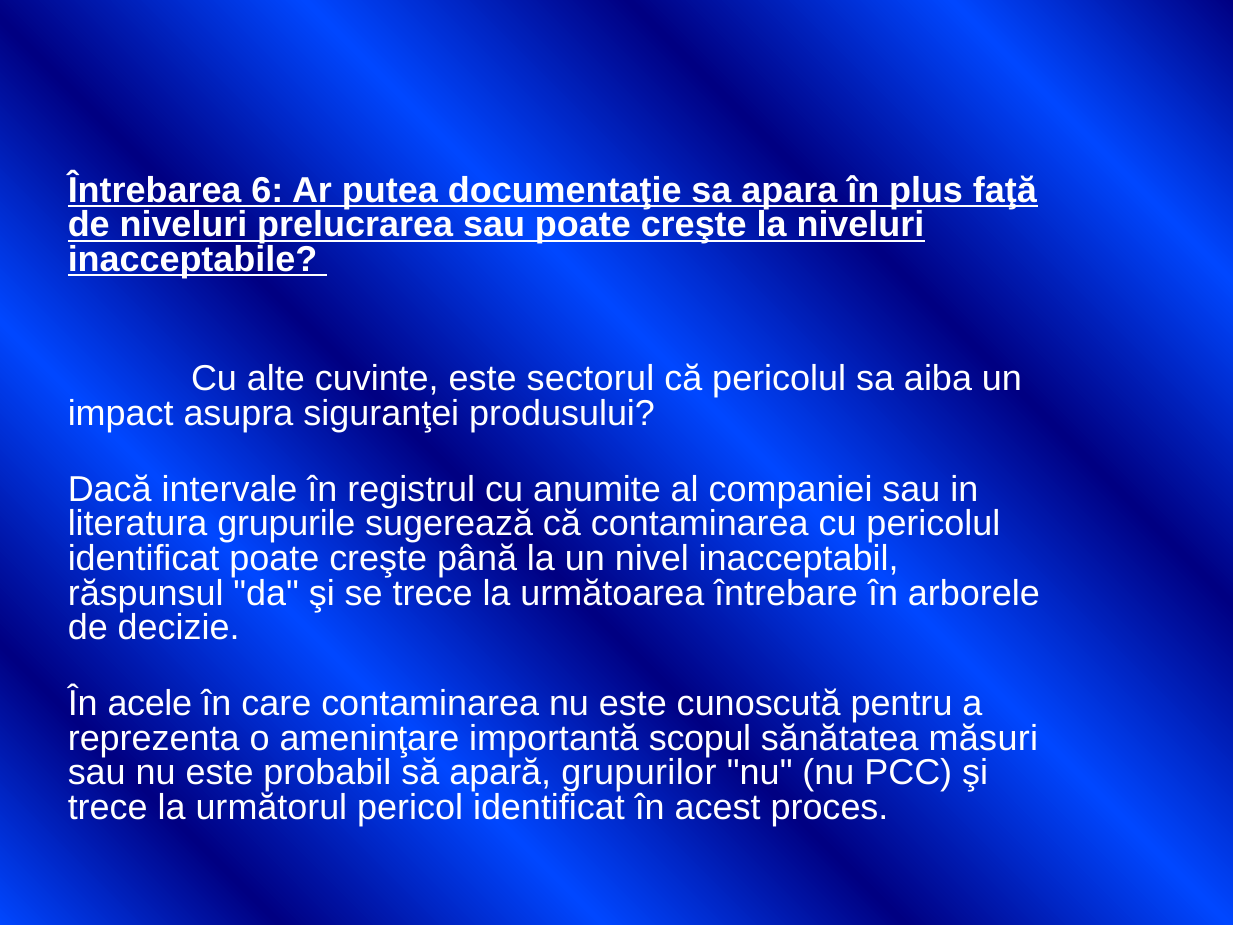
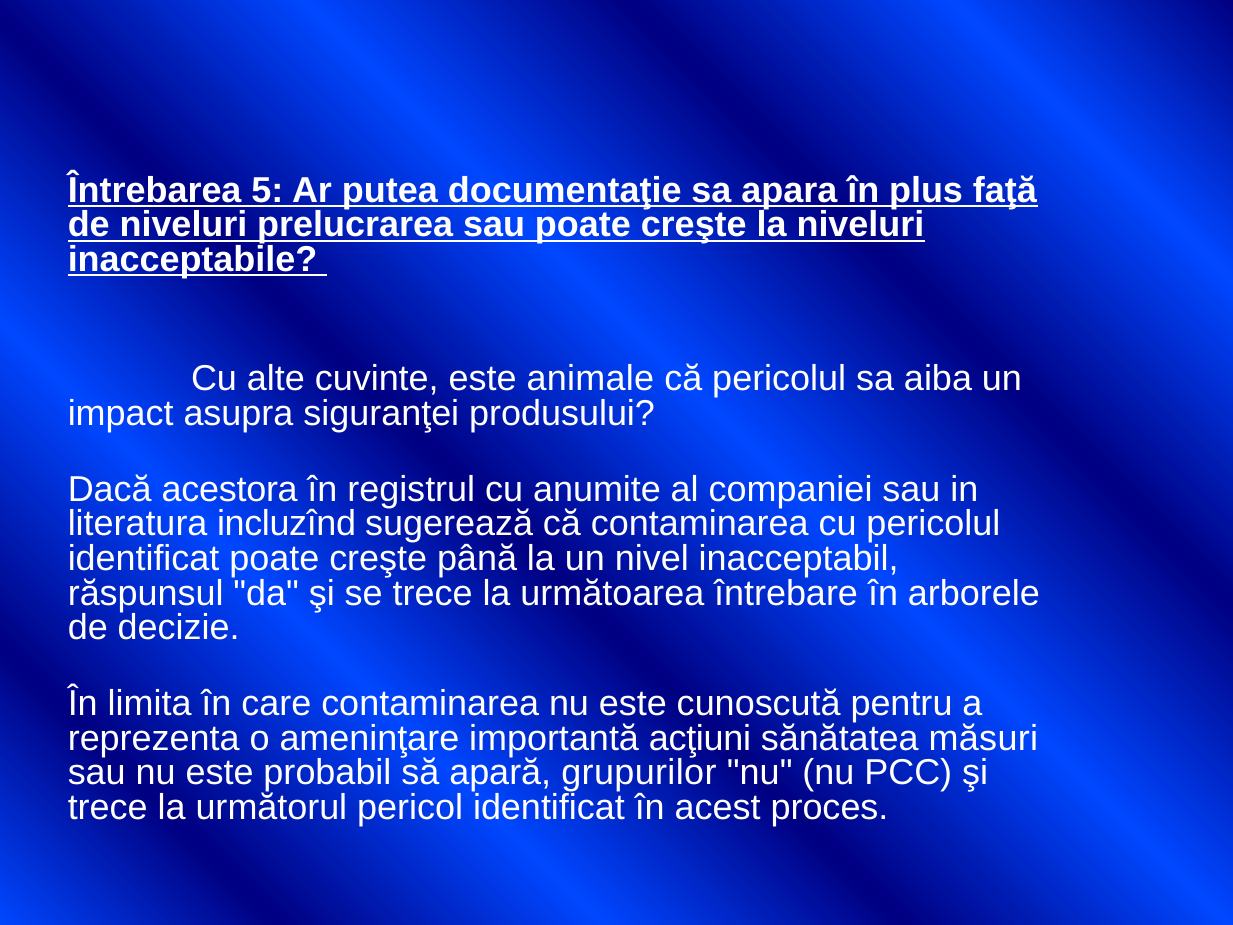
6: 6 -> 5 (267, 190)
sectorul: sectorul -> animale (590, 379)
intervale: intervale -> acestora (230, 489)
grupurile: grupurile -> incluzînd (287, 524)
acele: acele -> limita (150, 704)
scopul: scopul -> acţiuni (700, 738)
